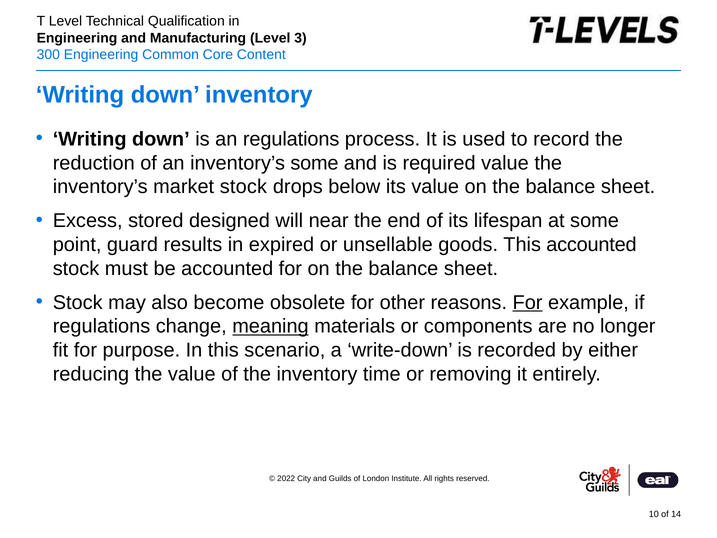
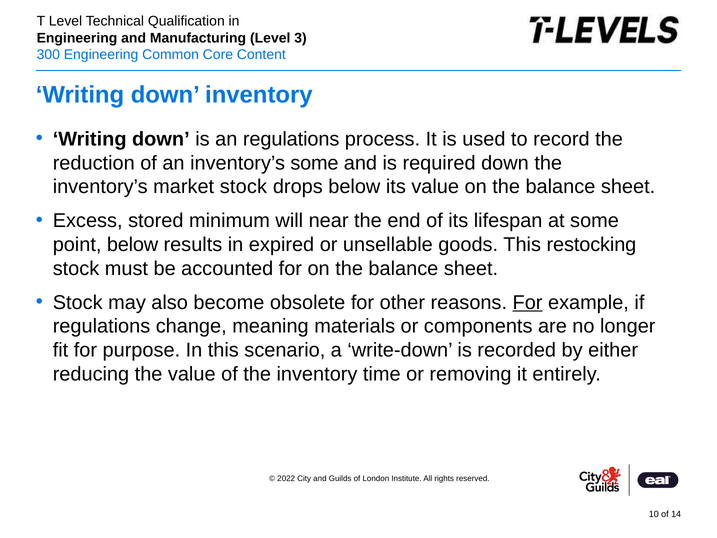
required value: value -> down (505, 163)
designed: designed -> minimum (229, 221)
point guard: guard -> below (133, 245)
This accounted: accounted -> restocking (591, 245)
meaning underline: present -> none (270, 326)
